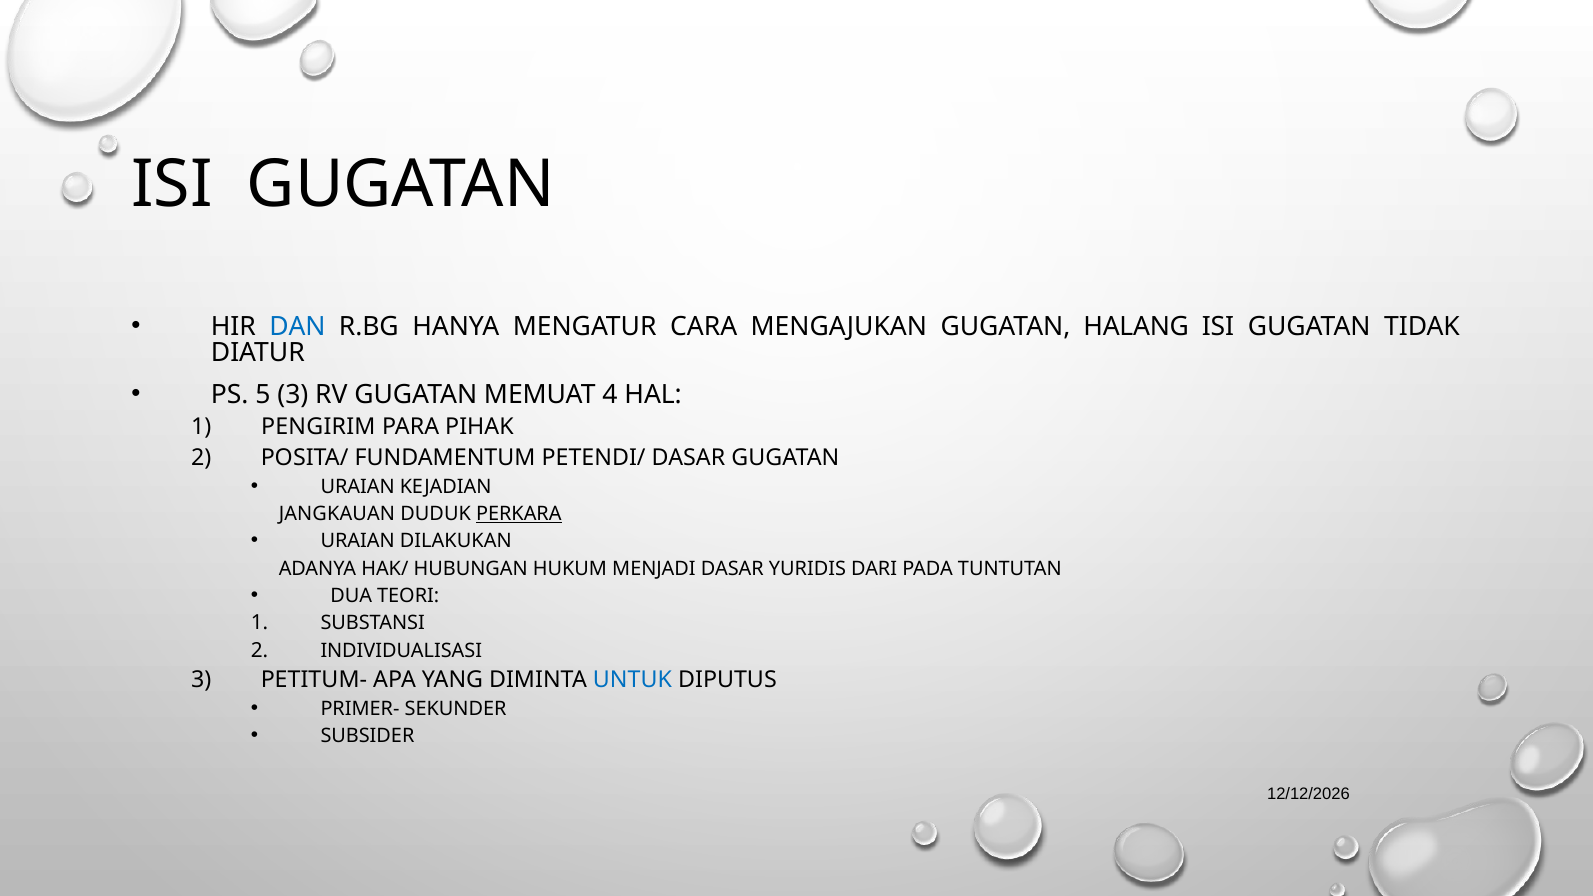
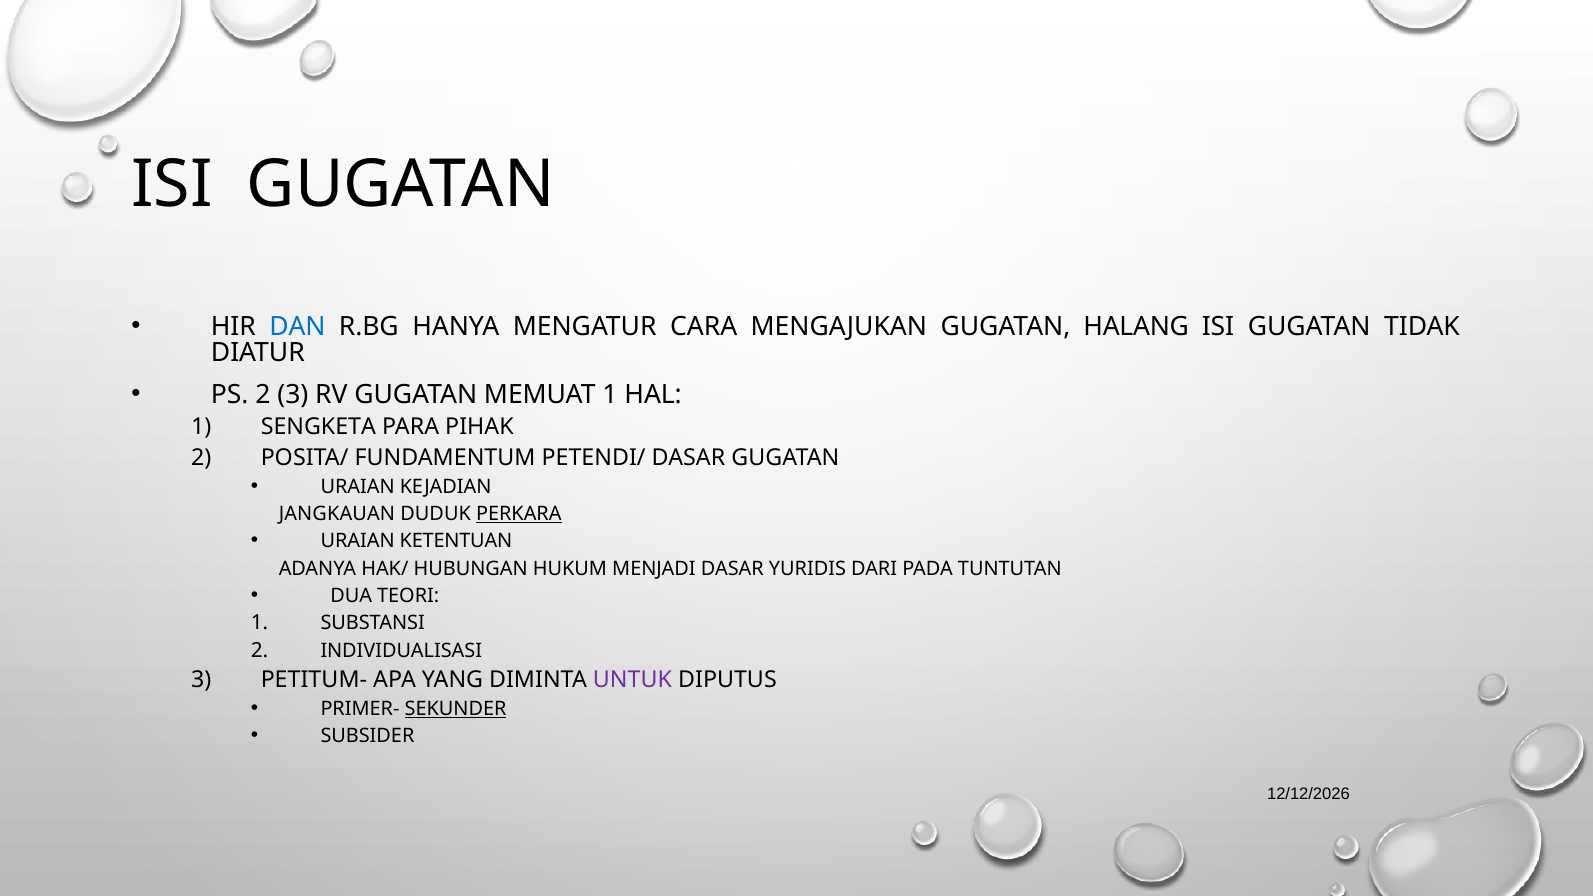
PS 5: 5 -> 2 (263, 394)
MEMUAT 4: 4 -> 1 (610, 394)
PENGIRIM: PENGIRIM -> SENGKETA (318, 427)
DILAKUKAN: DILAKUKAN -> KETENTUAN (456, 541)
UNTUK colour: blue -> purple (633, 680)
SEKUNDER underline: none -> present (456, 709)
